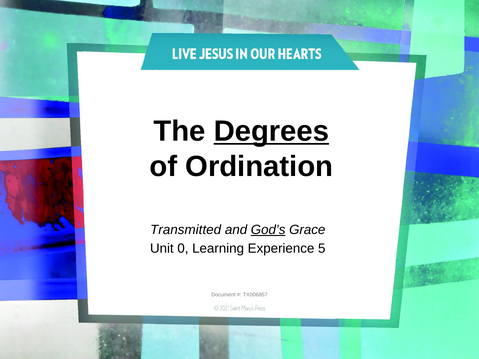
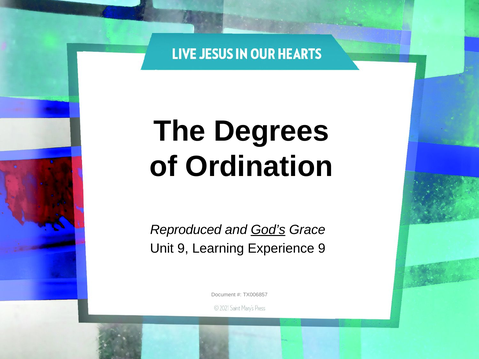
Degrees underline: present -> none (271, 131)
Transmitted: Transmitted -> Reproduced (186, 230)
Unit 0: 0 -> 9 (183, 249)
Experience 5: 5 -> 9 (322, 249)
